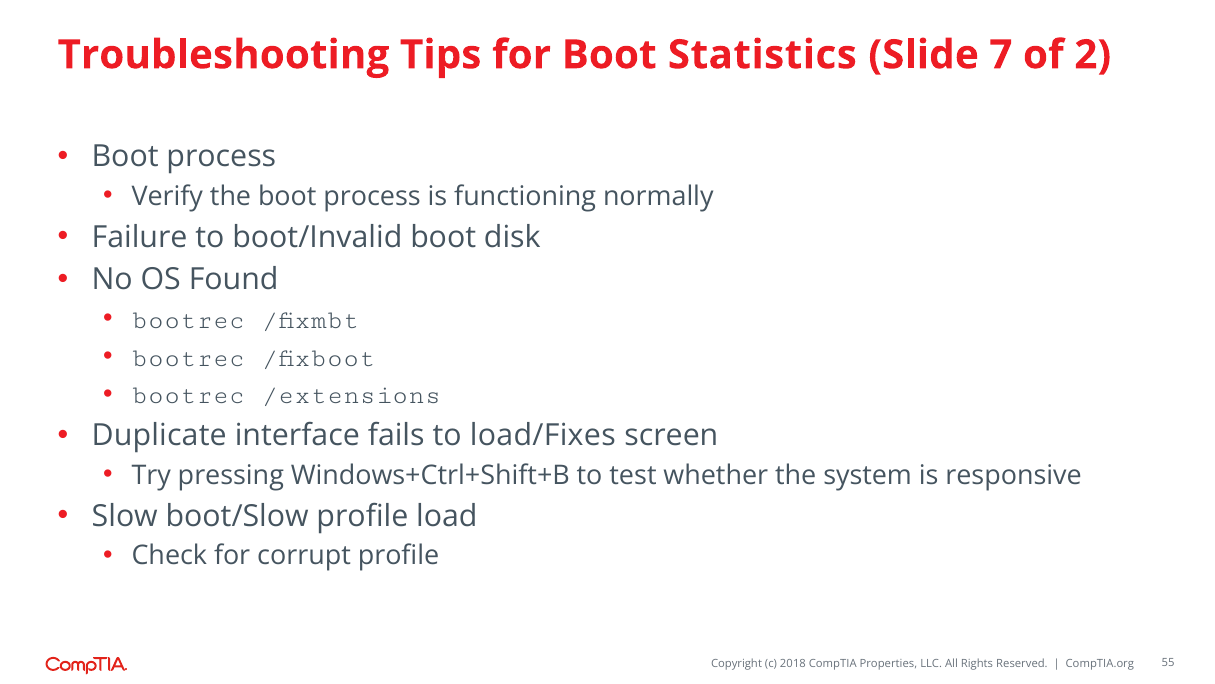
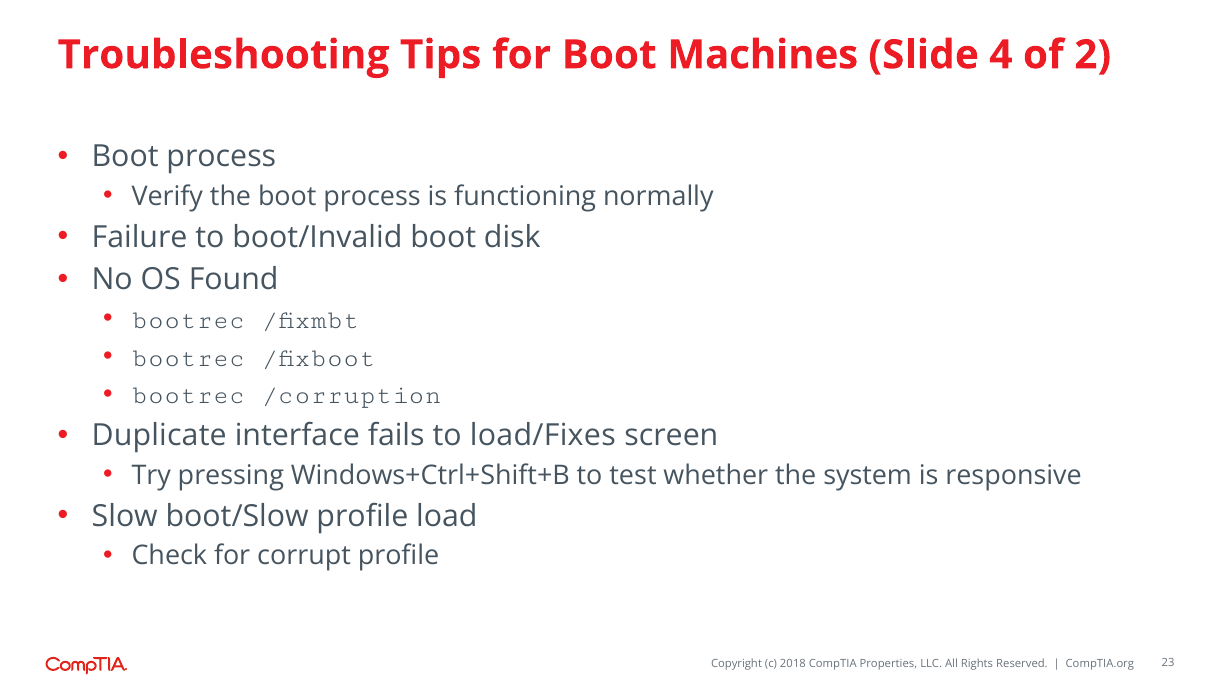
Statistics: Statistics -> Machines (763, 55)
7: 7 -> 4 (1001, 55)
/extensions: /extensions -> /corruption (351, 395)
55: 55 -> 23 (1168, 662)
